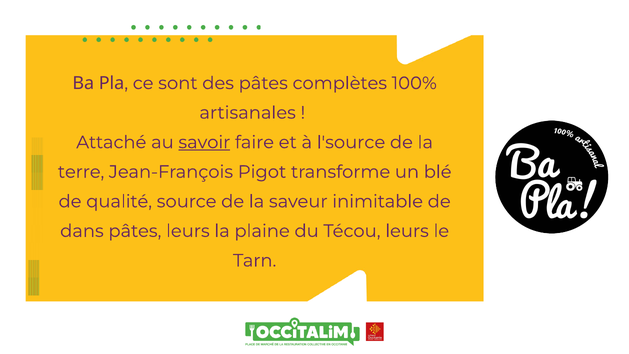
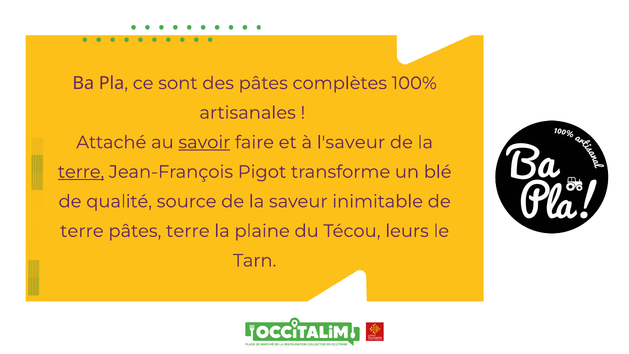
l'source: l'source -> l'saveur (351, 142)
terre underline: none -> present (81, 172)
dans: dans -> terre (82, 231)
pâtes leurs: leurs -> terre (188, 231)
